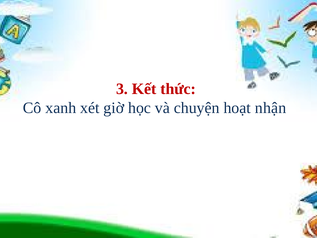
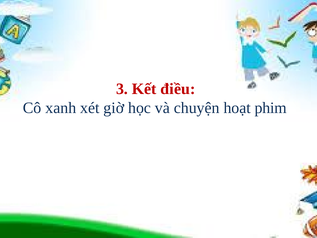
thức: thức -> điều (178, 89)
nhận: nhận -> phim (271, 108)
